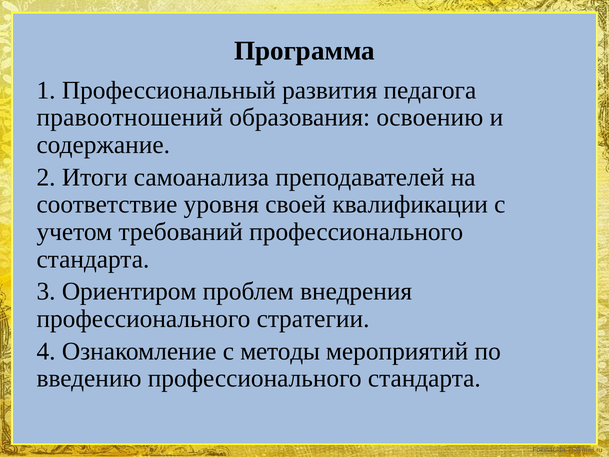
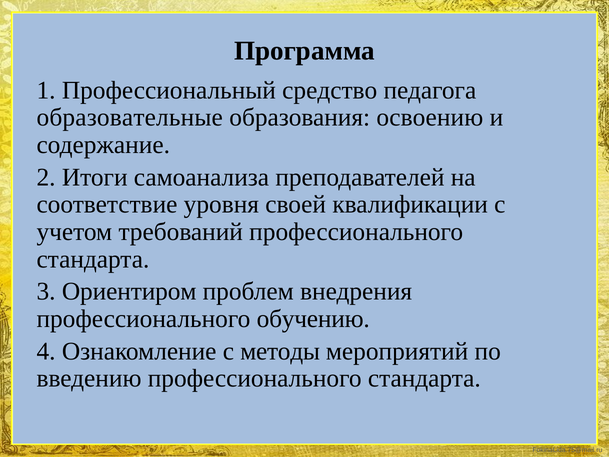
развития: развития -> средство (330, 90)
правоотношений: правоотношений -> образовательные (130, 118)
стратегии: стратегии -> обучению (313, 319)
